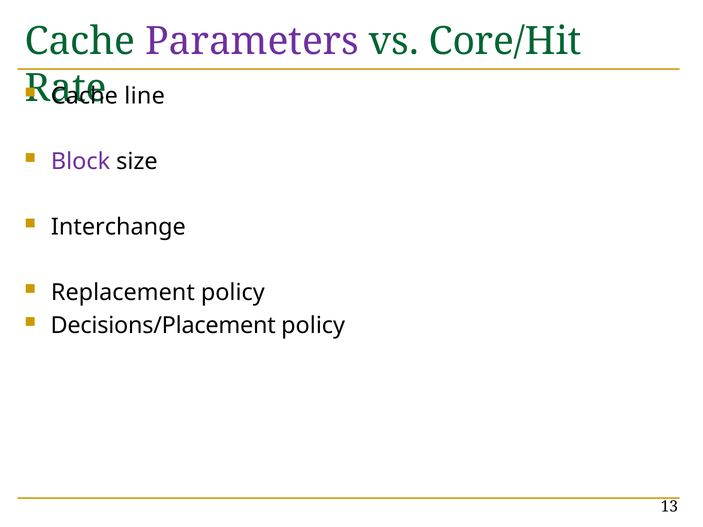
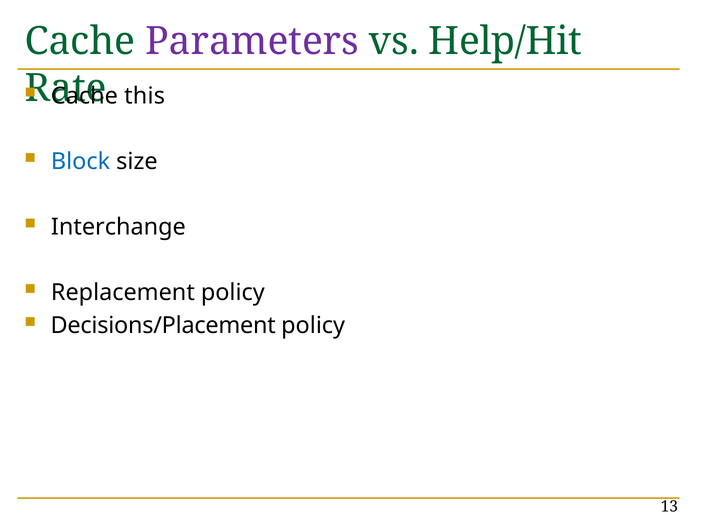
Core/Hit: Core/Hit -> Help/Hit (505, 41)
line: line -> this (145, 96)
Block colour: purple -> blue (81, 161)
